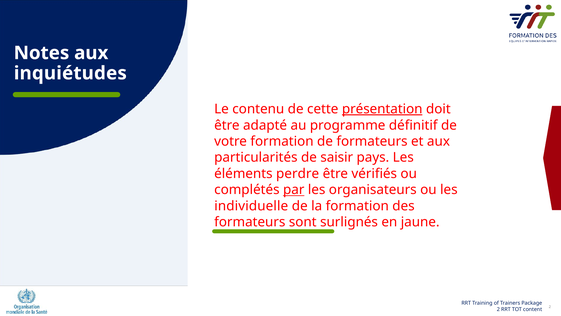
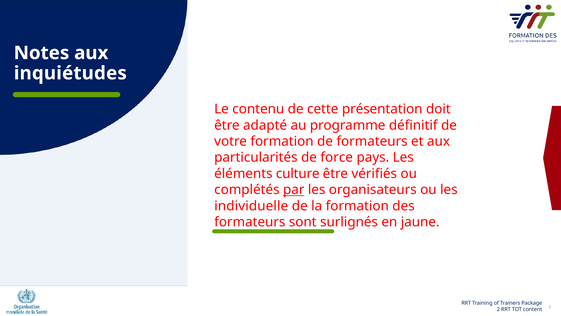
présentation underline: present -> none (382, 109)
saisir: saisir -> force (337, 157)
perdre: perdre -> culture (298, 173)
